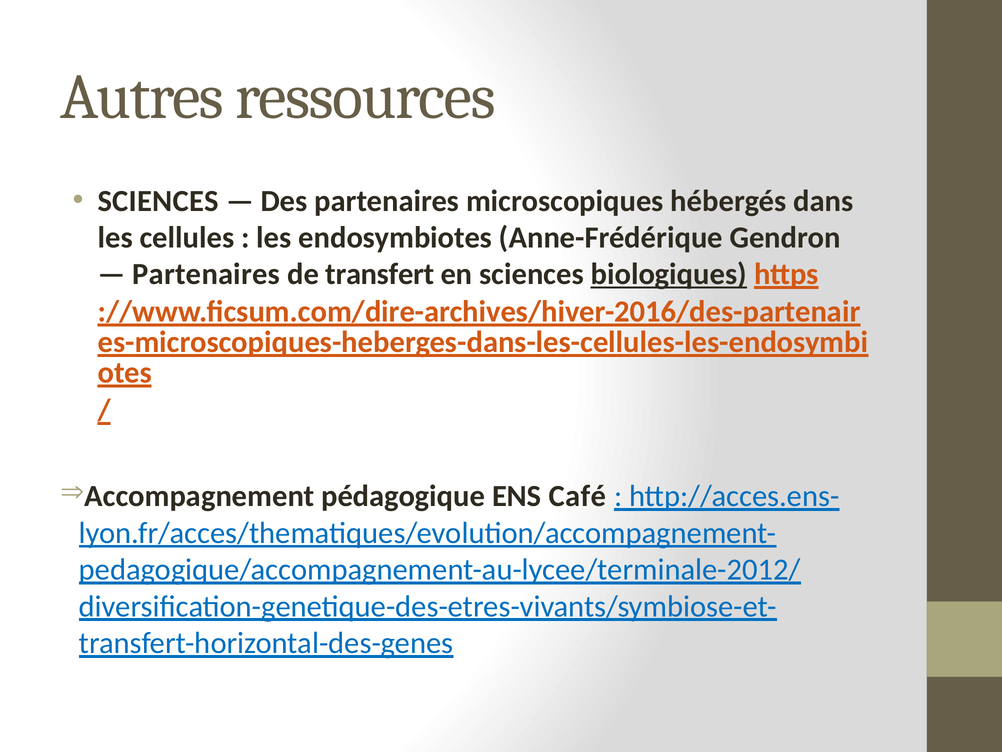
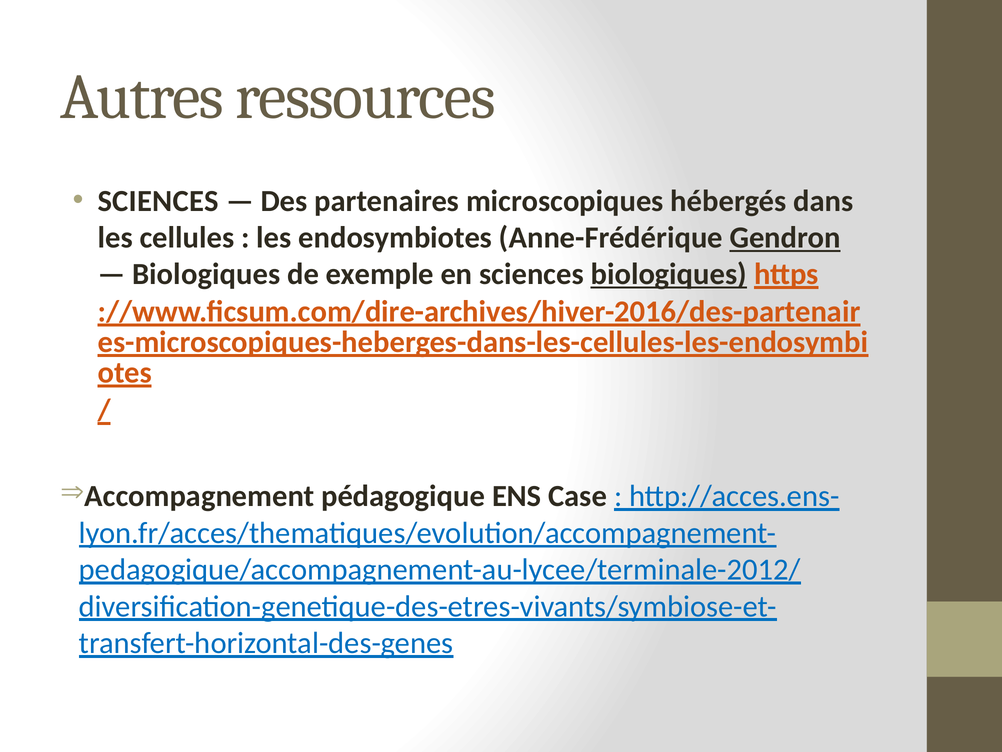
Gendron underline: none -> present (785, 238)
Partenaires: Partenaires -> Biologiques (206, 274)
transfert: transfert -> exemple (380, 274)
Café: Café -> Case (578, 496)
